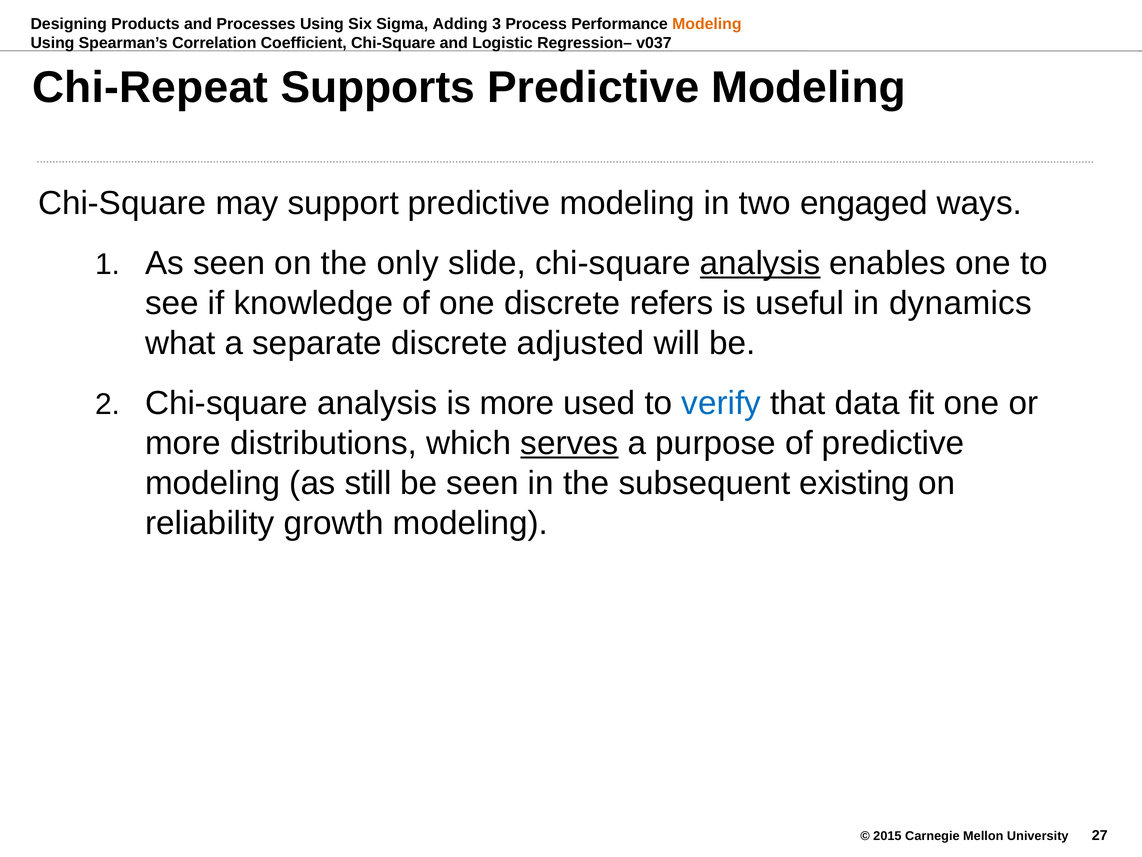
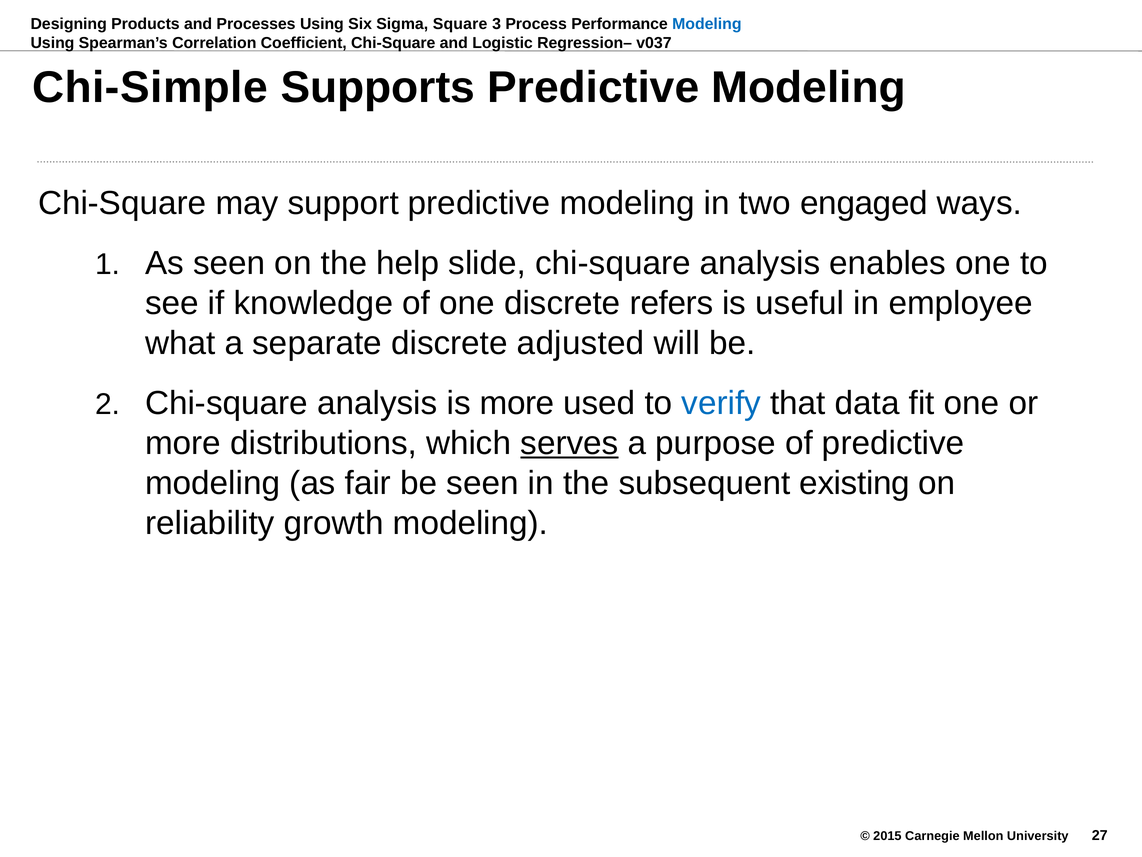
Adding: Adding -> Square (460, 24)
Modeling colour: orange -> blue (707, 24)
Chi-Repeat: Chi-Repeat -> Chi-Simple (150, 88)
only: only -> help (408, 263)
analysis underline: present -> none (760, 263)
dynamics: dynamics -> employee (961, 303)
still: still -> fair (368, 483)
